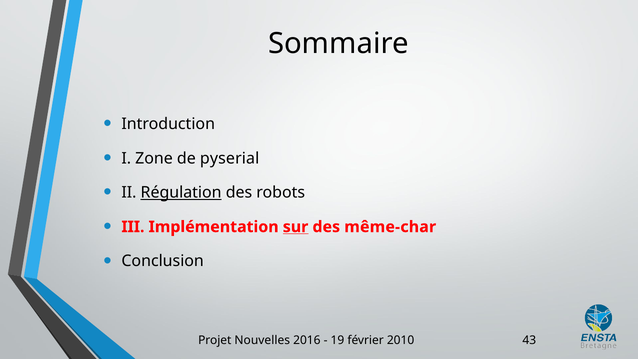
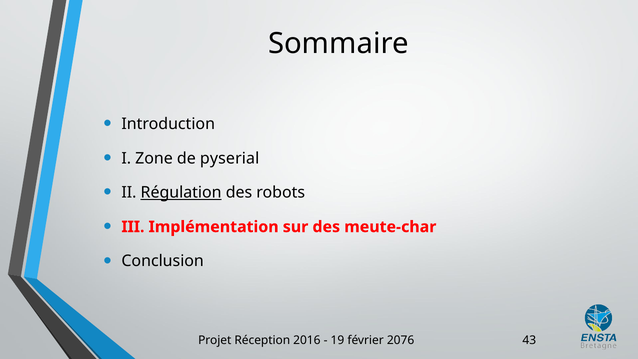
sur underline: present -> none (296, 227)
même-char: même-char -> meute-char (390, 227)
Nouvelles: Nouvelles -> Réception (262, 340)
2010: 2010 -> 2076 (401, 340)
